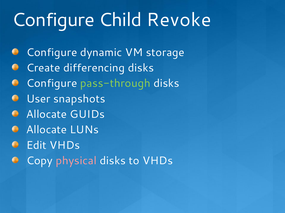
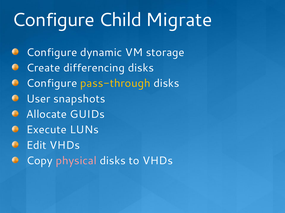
Revoke: Revoke -> Migrate (179, 20)
pass-through colour: light green -> yellow (115, 84)
Allocate: Allocate -> Execute (46, 130)
